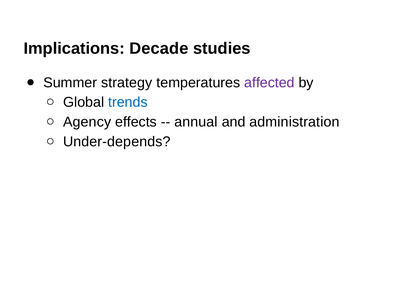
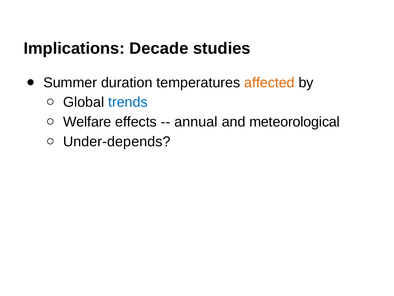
strategy: strategy -> duration (127, 82)
affected colour: purple -> orange (269, 82)
Agency: Agency -> Welfare (87, 122)
administration: administration -> meteorological (295, 122)
